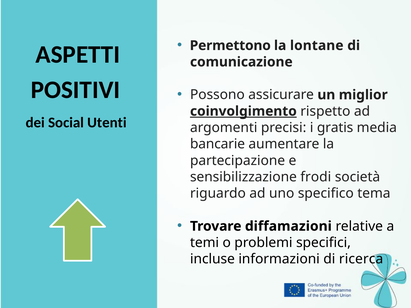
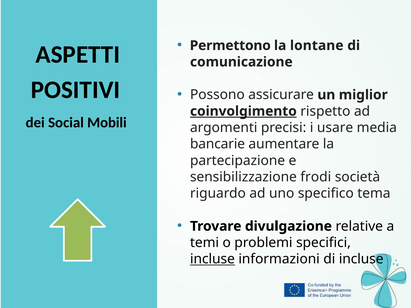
Utenti: Utenti -> Mobili (107, 123)
gratis: gratis -> usare (335, 128)
diffamazioni: diffamazioni -> divulgazione (288, 226)
incluse underline: none -> present (212, 259)
di ricerca: ricerca -> incluse (361, 259)
